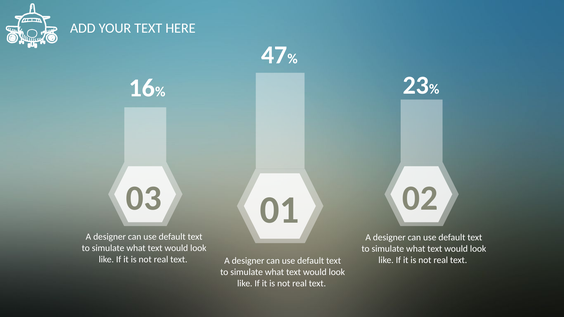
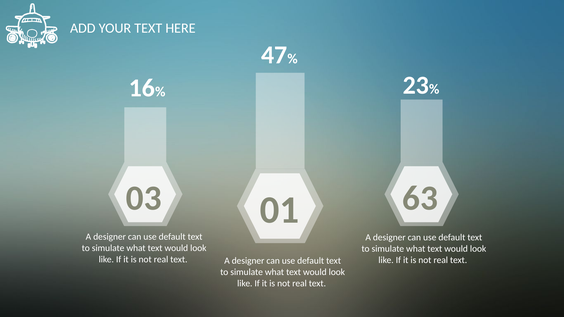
02: 02 -> 63 (420, 198)
